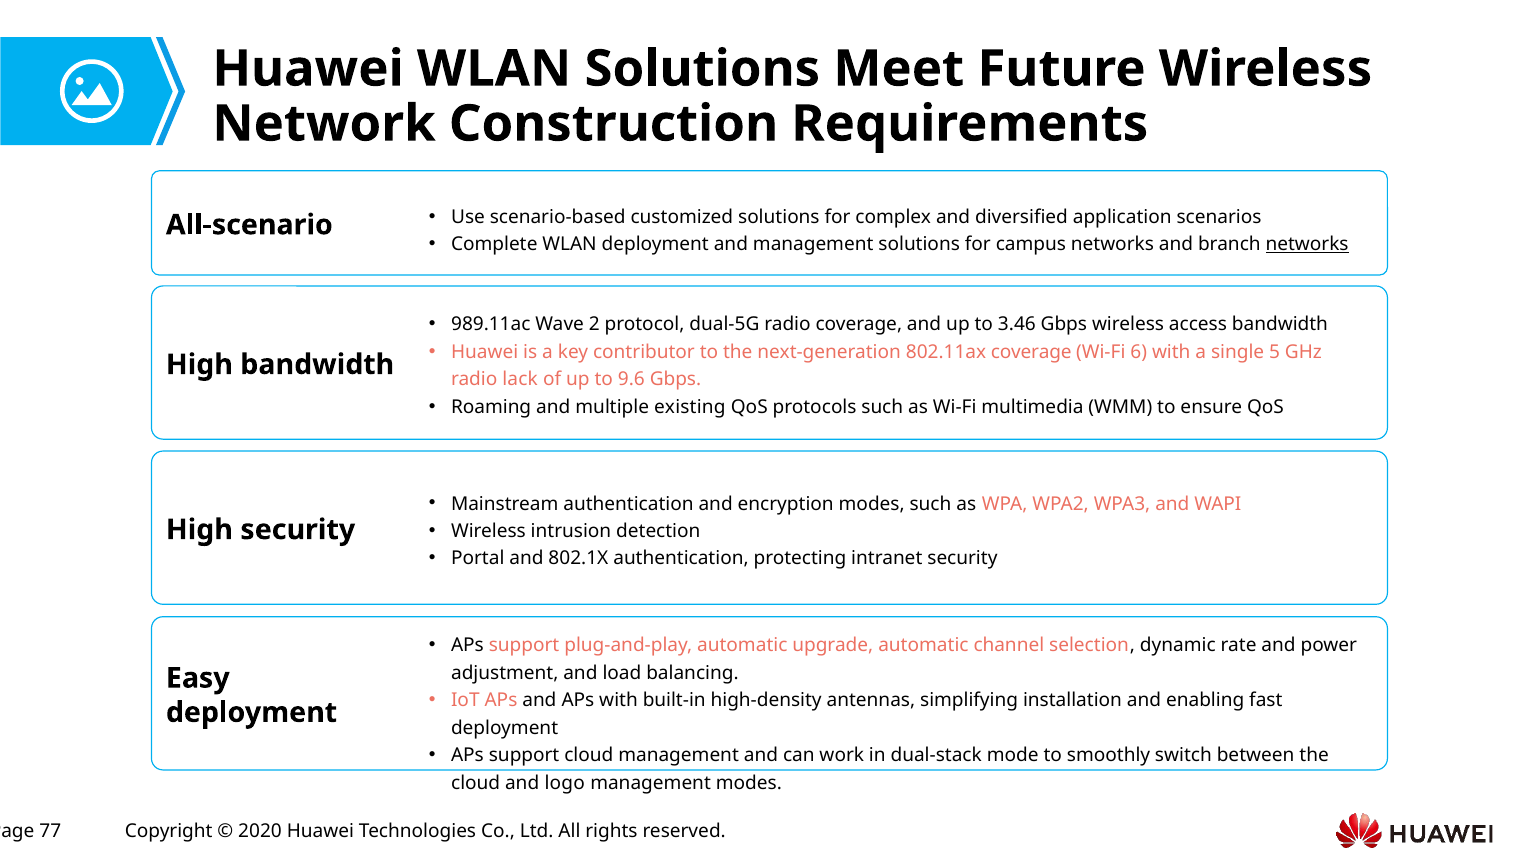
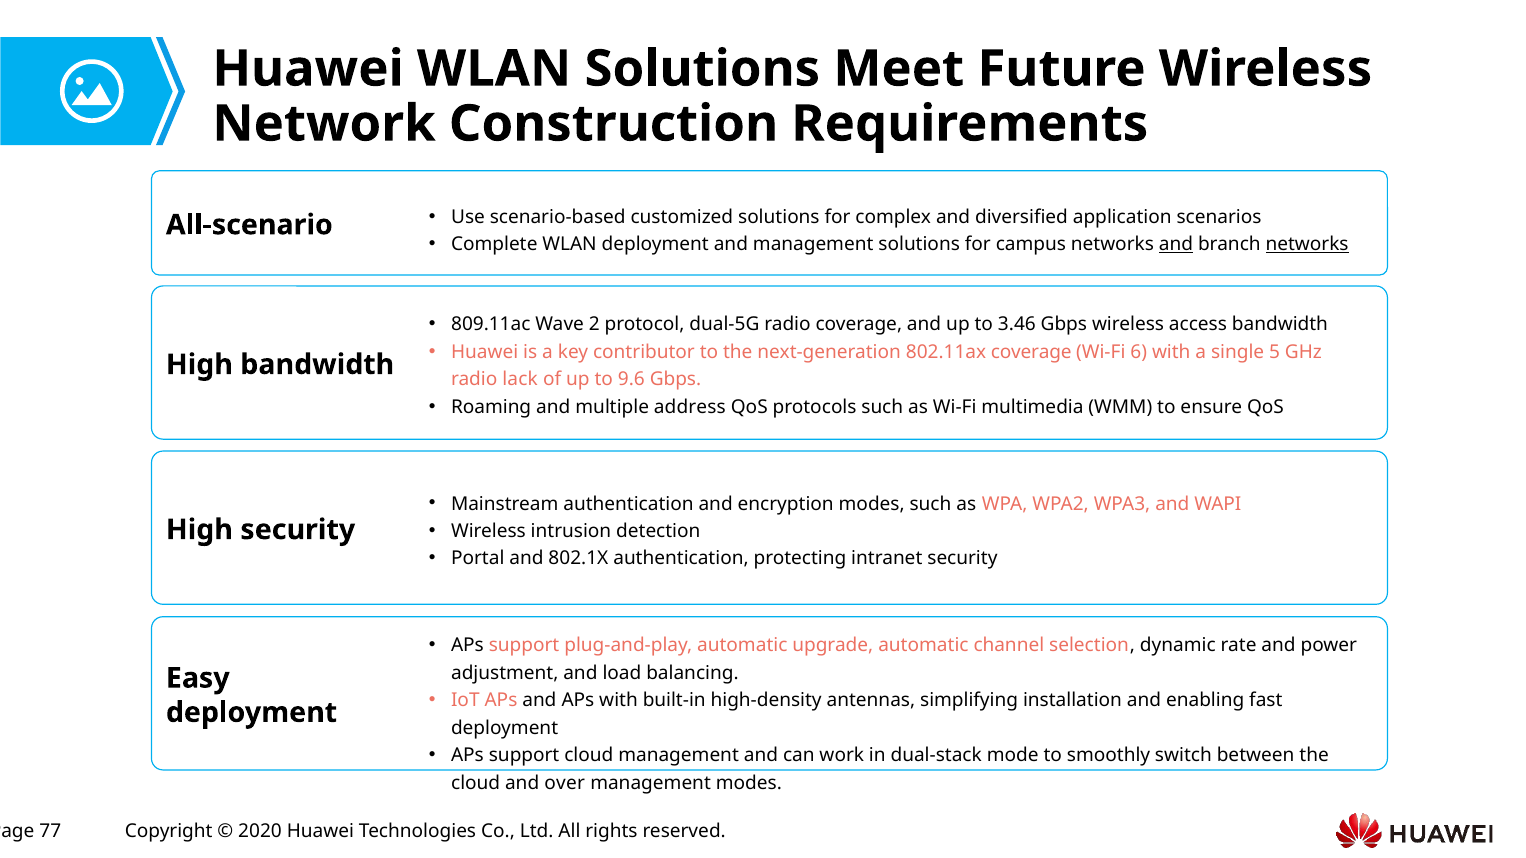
and underline: none -> present (1176, 245)
989.11ac: 989.11ac -> 809.11ac (491, 325)
existing: existing -> address (690, 407)
logo: logo -> over (565, 783)
